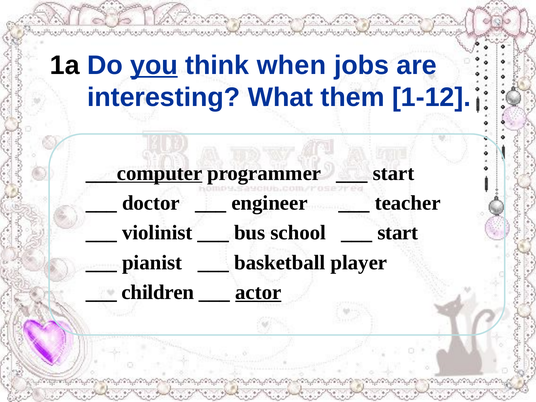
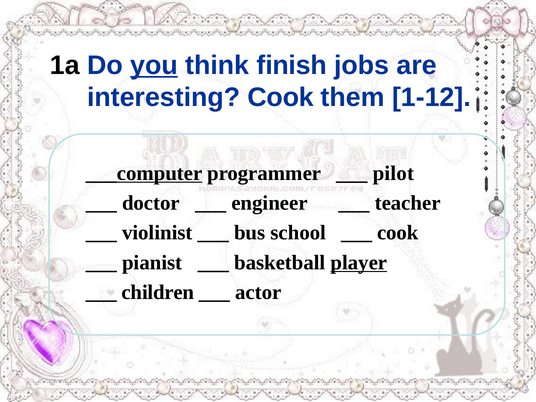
when: when -> finish (292, 65)
interesting What: What -> Cook (281, 97)
start: start -> pilot (393, 173)
start: start -> cook (398, 233)
player underline: none -> present (359, 263)
actor underline: present -> none (258, 292)
